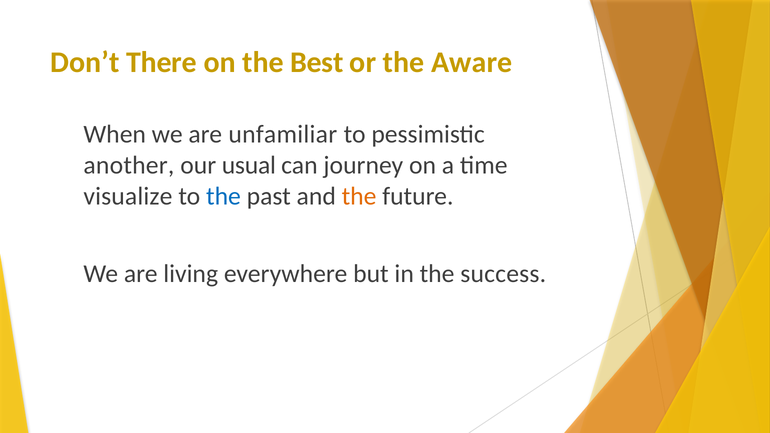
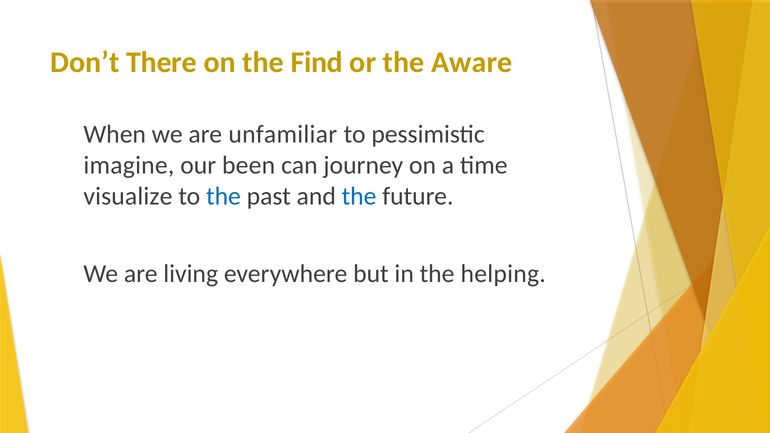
Best: Best -> Find (317, 62)
another: another -> imagine (129, 165)
usual: usual -> been (249, 165)
the colour: orange -> blue (359, 196)
success: success -> helping (503, 274)
